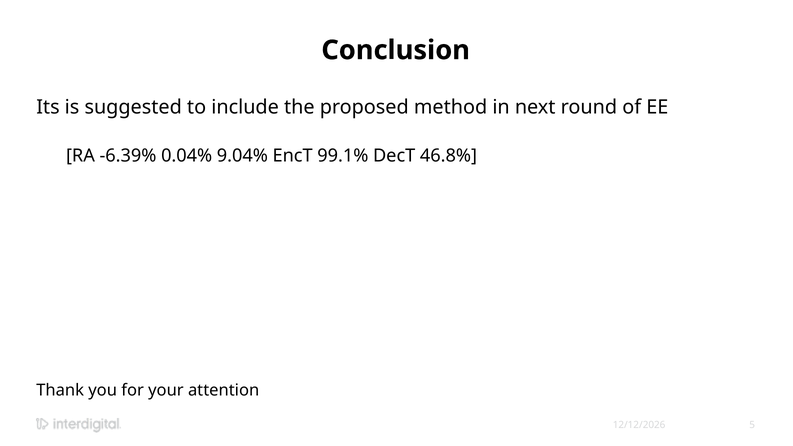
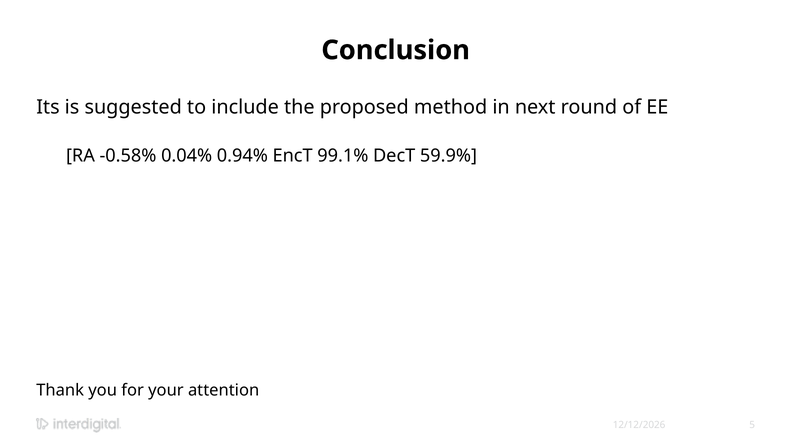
-6.39%: -6.39% -> -0.58% (128, 156)
9.04%: 9.04% -> 0.94% (242, 156)
46.8%: 46.8% -> 59.9% (448, 156)
